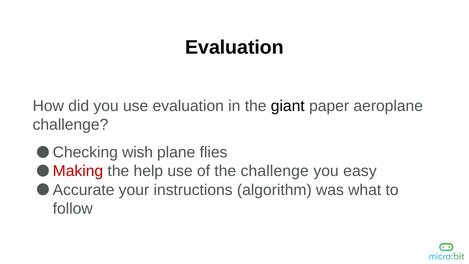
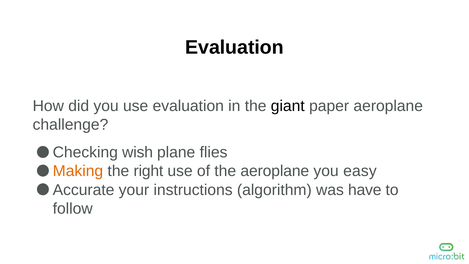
Making colour: red -> orange (78, 171)
help: help -> right (148, 171)
the challenge: challenge -> aeroplane (275, 171)
what: what -> have (365, 190)
